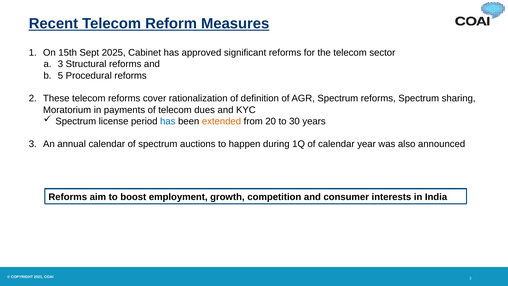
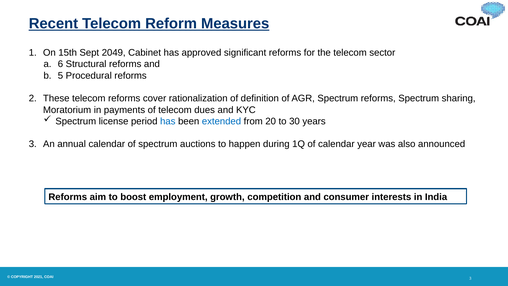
2025: 2025 -> 2049 (114, 53)
3: 3 -> 6 (60, 64)
extended colour: orange -> blue (221, 121)
